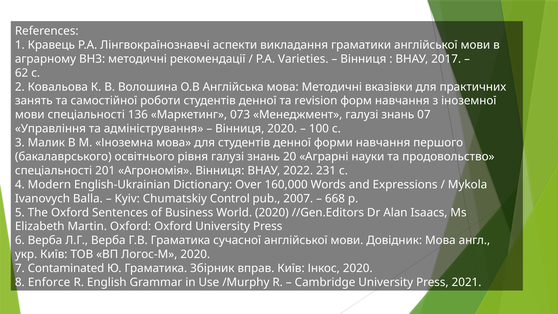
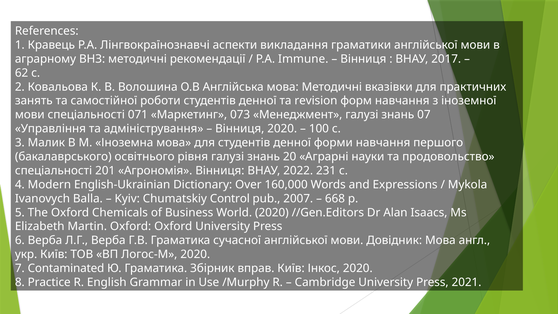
Varieties: Varieties -> Immune (303, 59)
136: 136 -> 071 (138, 115)
Sentences: Sentences -> Chemicals (120, 212)
Enforce: Enforce -> Practice (49, 282)
